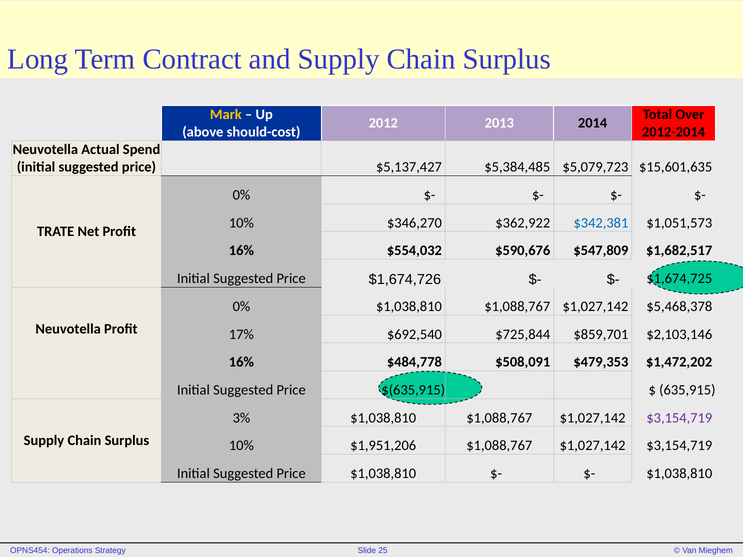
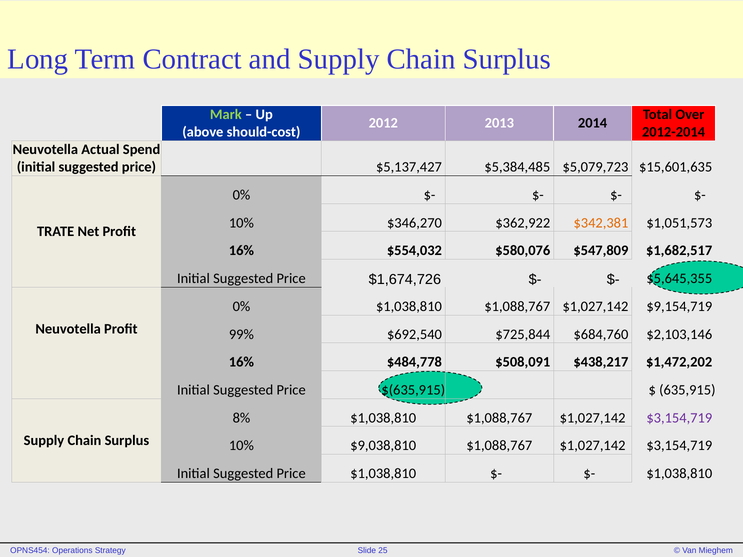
Mark colour: yellow -> light green (226, 114)
$342,381 colour: blue -> orange (601, 223)
$590,676: $590,676 -> $580,076 (523, 251)
$1,674,725: $1,674,725 -> $5,645,355 (679, 279)
$5,468,378: $5,468,378 -> $9,154,719 (679, 307)
17%: 17% -> 99% (241, 334)
$859,701: $859,701 -> $684,760 (601, 334)
$479,353: $479,353 -> $438,217 (601, 362)
3%: 3% -> 8% (241, 418)
$1,951,206: $1,951,206 -> $9,038,810 (383, 446)
